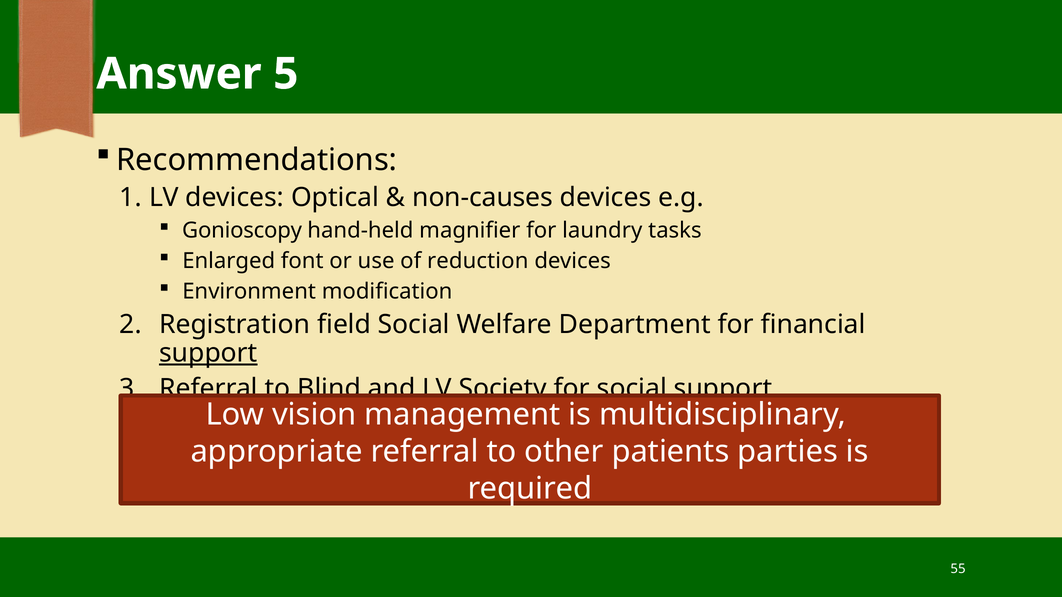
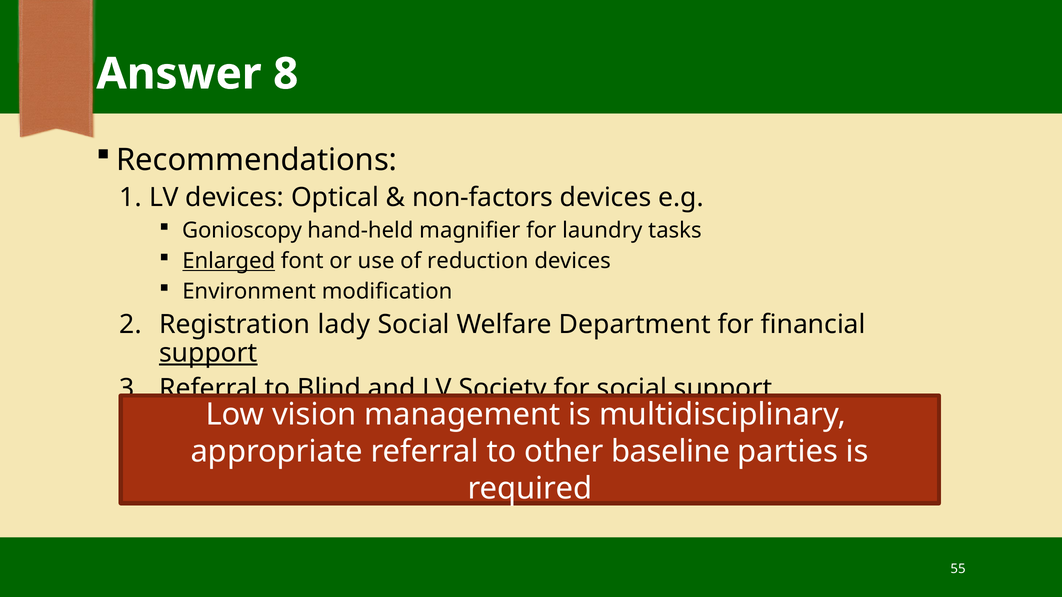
5: 5 -> 8 (286, 74)
non-causes: non-causes -> non-factors (483, 198)
Enlarged underline: none -> present (229, 261)
field: field -> lady (344, 325)
patients: patients -> baseline (671, 452)
